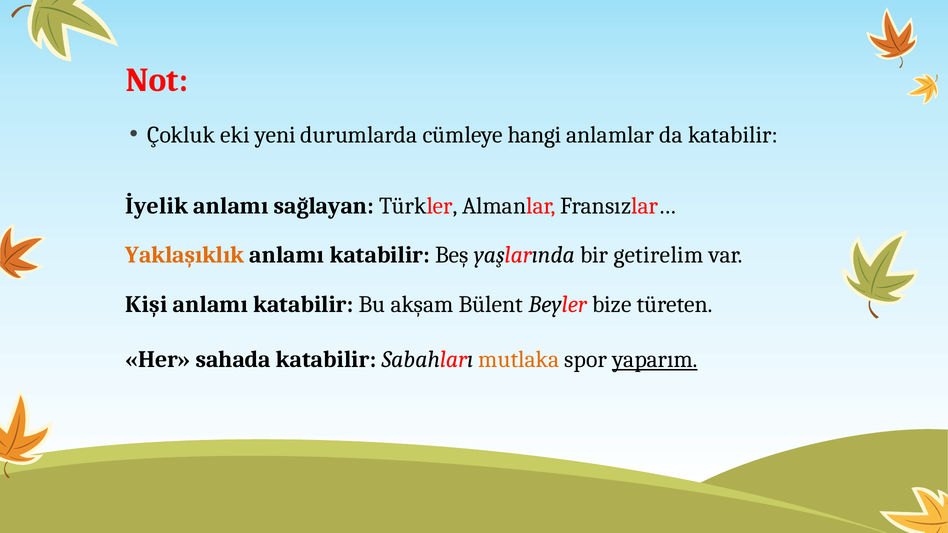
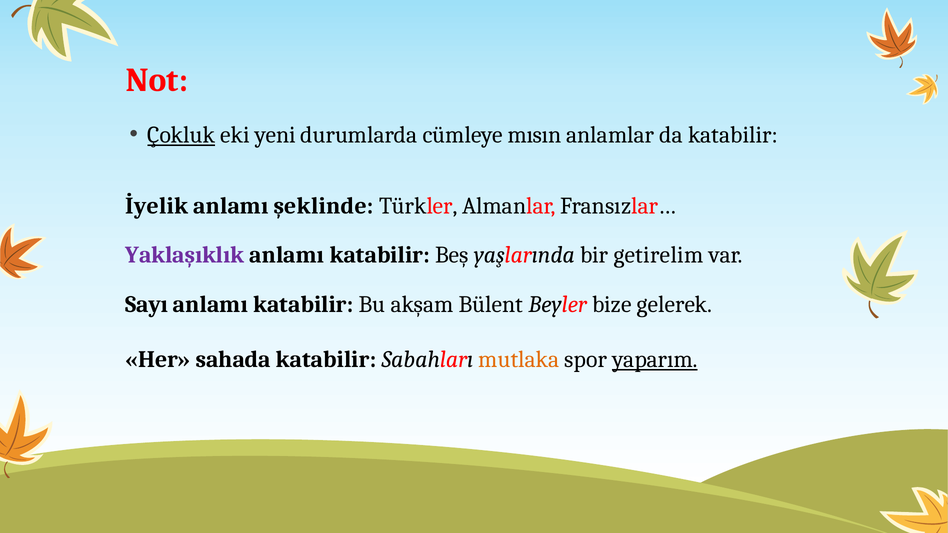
Çokluk underline: none -> present (181, 135)
hangi: hangi -> mısın (535, 135)
sağlayan: sağlayan -> şeklinde (324, 206)
Yaklaşıklık colour: orange -> purple (185, 255)
Kişi: Kişi -> Sayı (147, 305)
türeten: türeten -> gelerek (675, 305)
